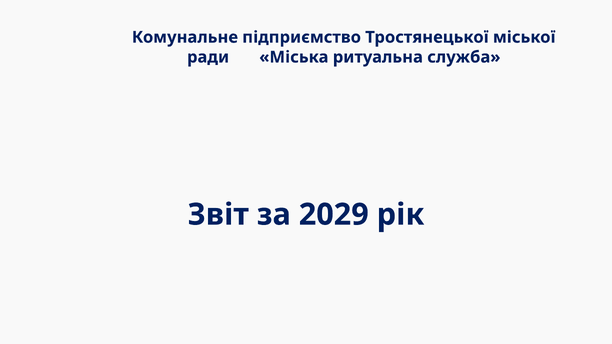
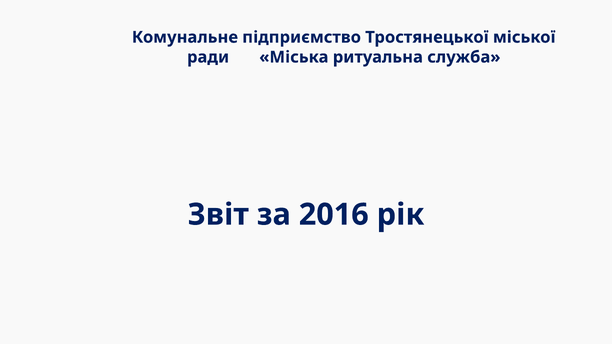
2029: 2029 -> 2016 (334, 215)
